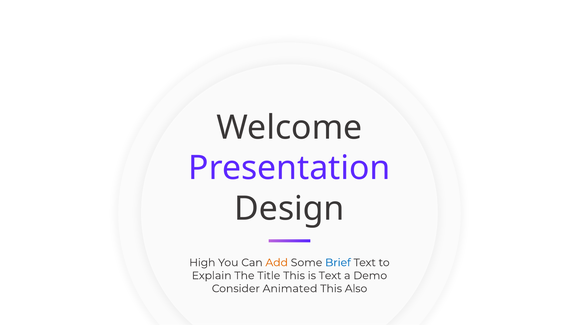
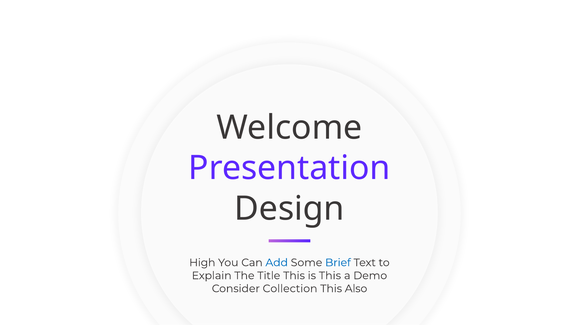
Add colour: orange -> blue (277, 263)
is Text: Text -> This (330, 276)
Animated: Animated -> Collection (290, 289)
